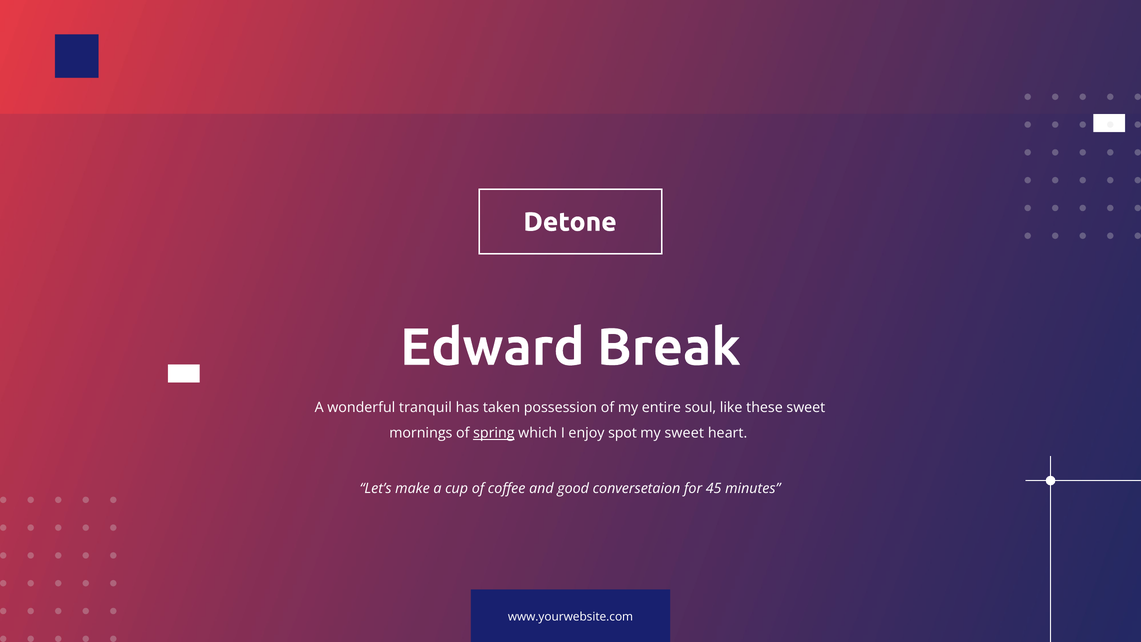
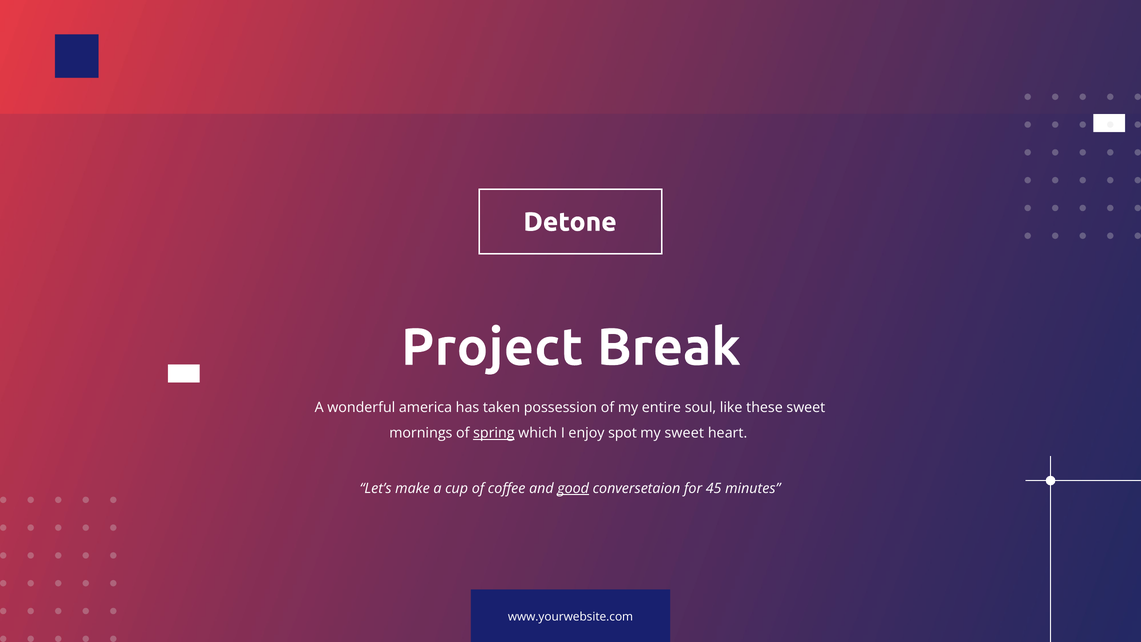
Edward: Edward -> Project (492, 347)
tranquil: tranquil -> america (426, 407)
good underline: none -> present (573, 488)
